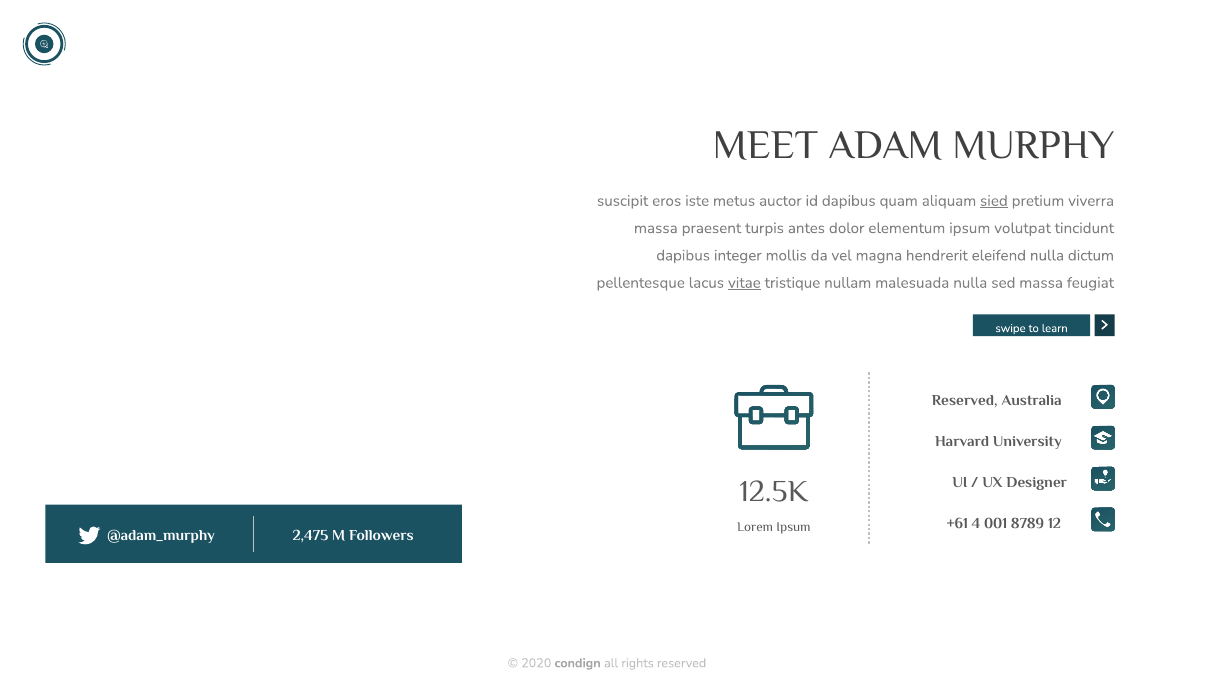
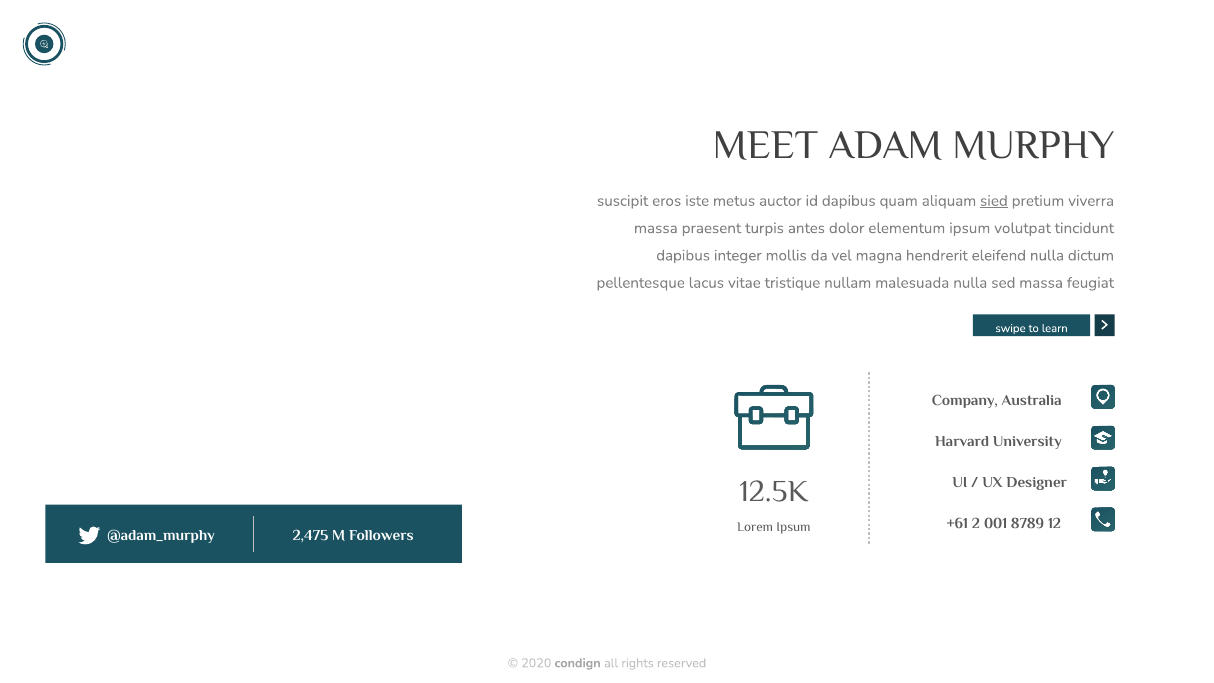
vitae underline: present -> none (744, 283)
Reserved: Reserved -> Company (965, 400)
4: 4 -> 2 (976, 523)
